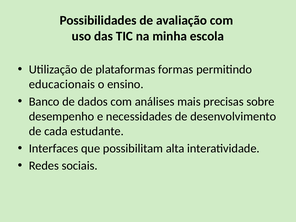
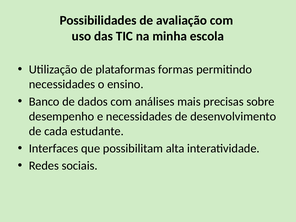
educacionais: educacionais -> necessidades (62, 84)
